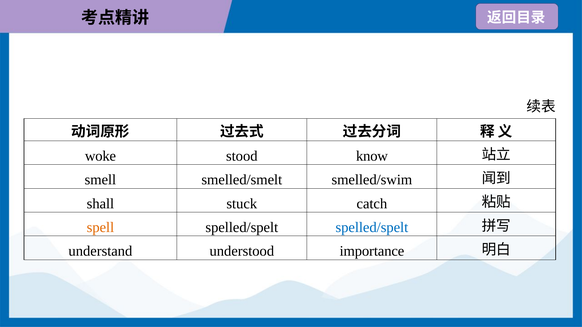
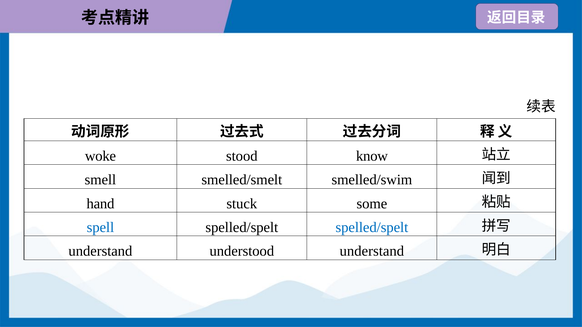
shall: shall -> hand (100, 204)
catch: catch -> some (372, 204)
spell colour: orange -> blue (100, 228)
understood importance: importance -> understand (372, 251)
